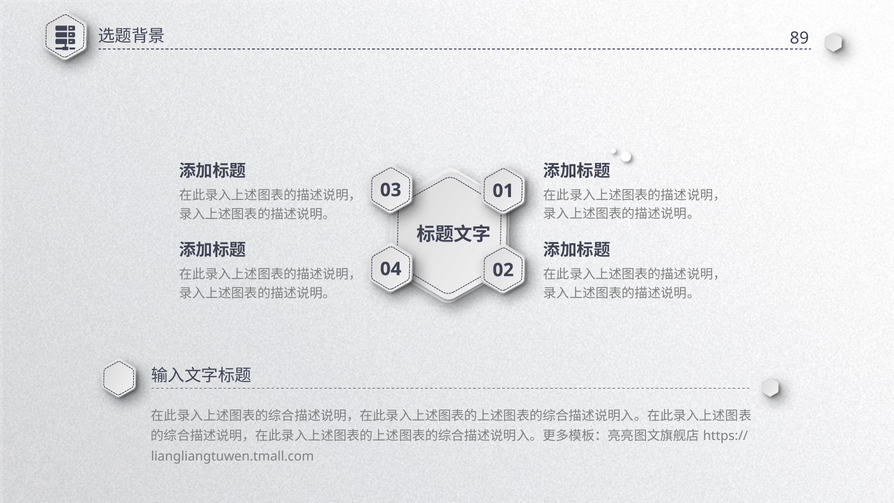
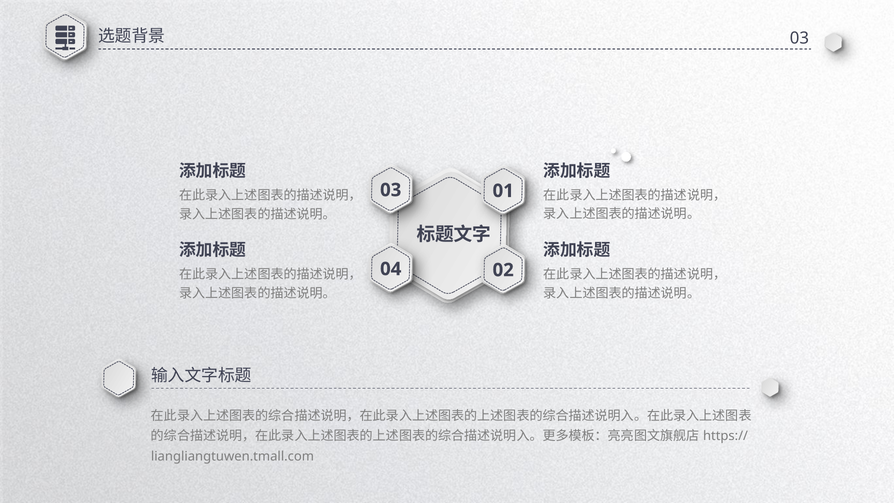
89: 89 -> 03 (799, 38)
